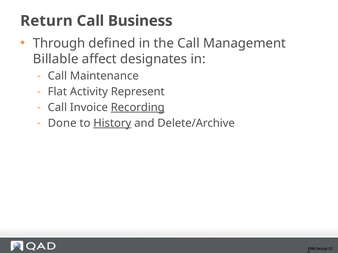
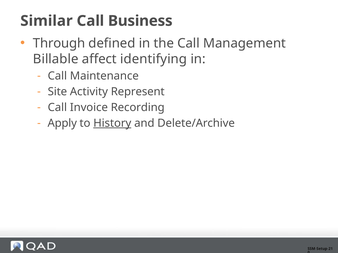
Return: Return -> Similar (46, 21)
designates: designates -> identifying (154, 59)
Flat: Flat -> Site (57, 92)
Recording underline: present -> none (138, 108)
Done: Done -> Apply (62, 123)
